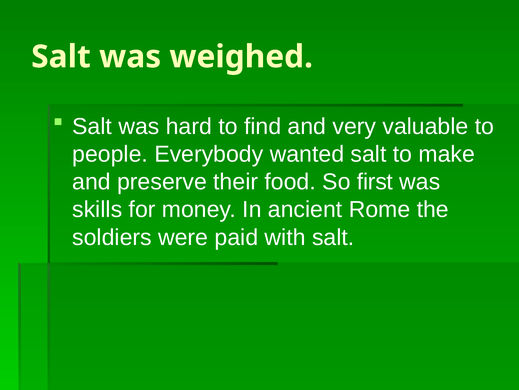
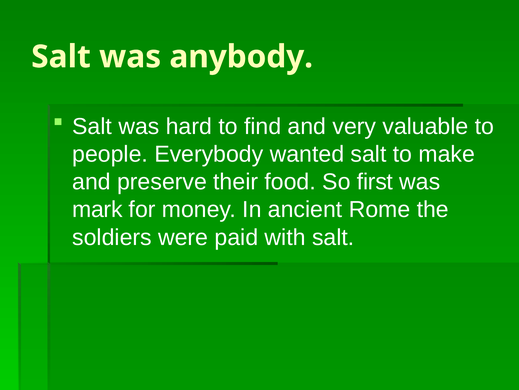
weighed: weighed -> anybody (241, 57)
skills: skills -> mark (97, 209)
